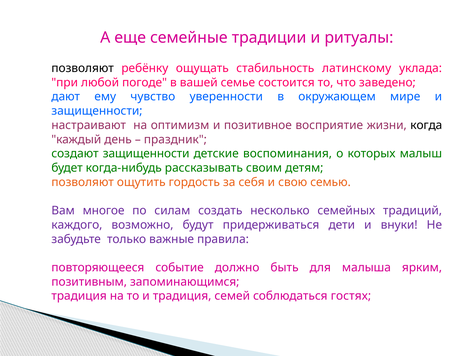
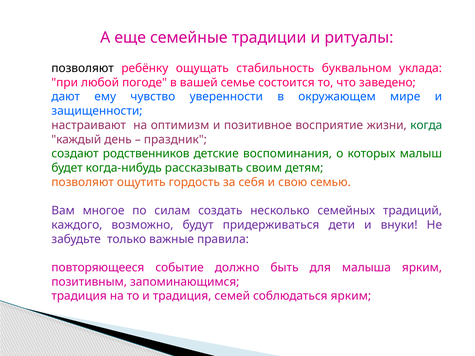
латинскому: латинскому -> буквальном (357, 68)
когда colour: black -> green (426, 125)
создают защищенности: защищенности -> родственников (146, 154)
соблюдаться гостях: гостях -> ярким (351, 296)
